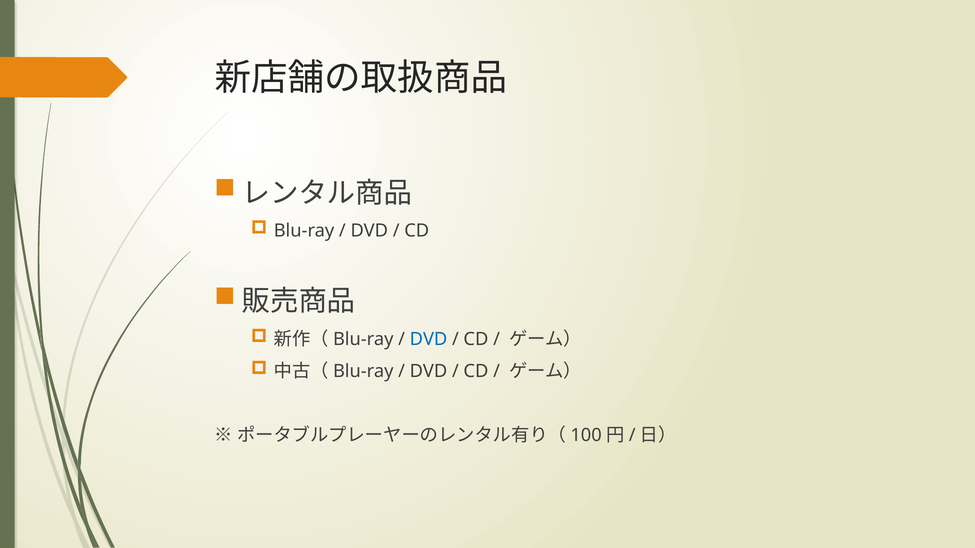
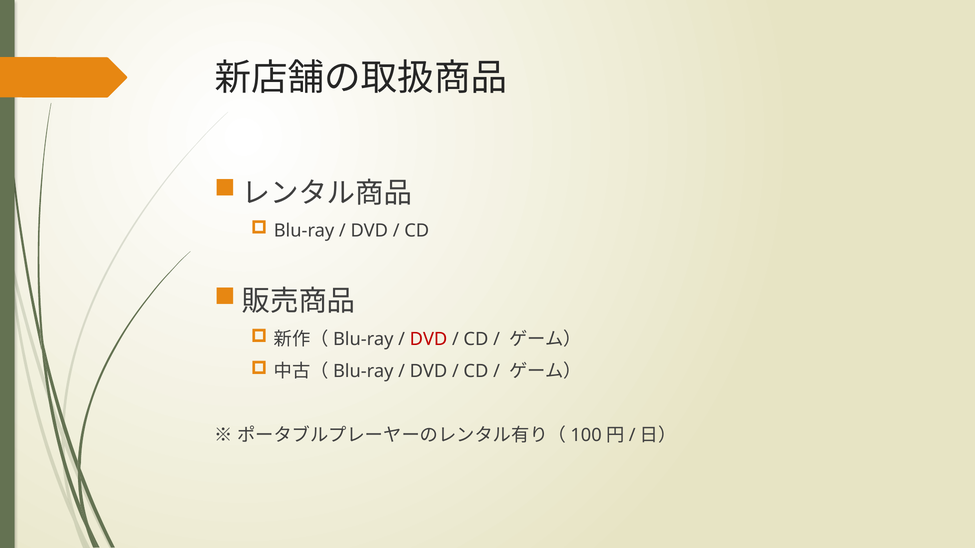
DVD colour: blue -> red (429, 339)
